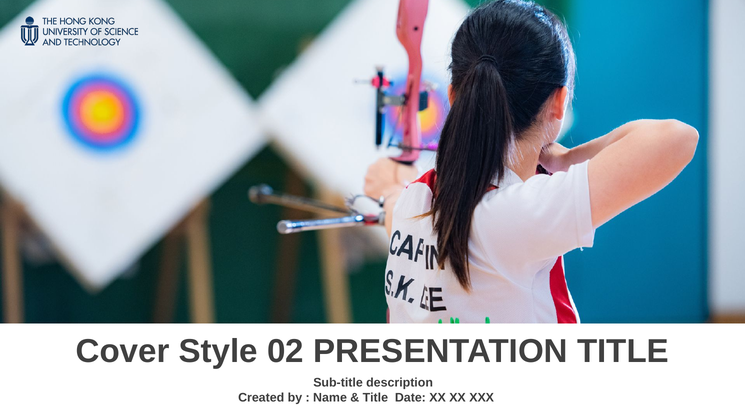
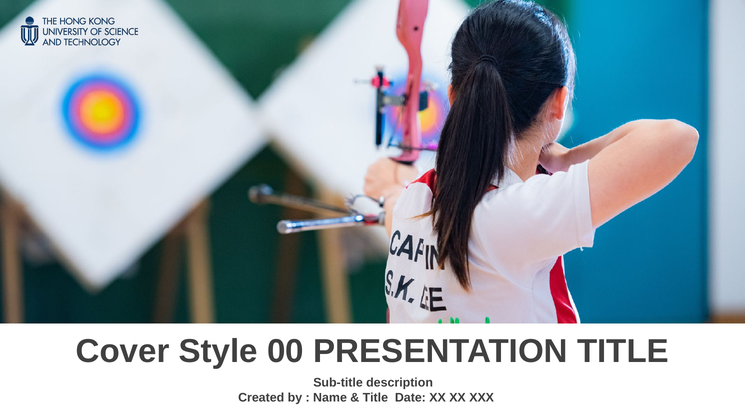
02: 02 -> 00 (285, 351)
